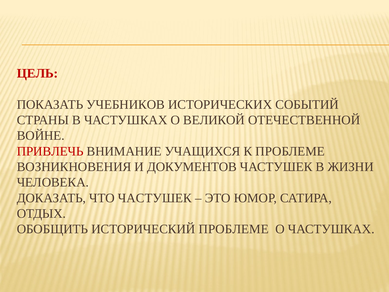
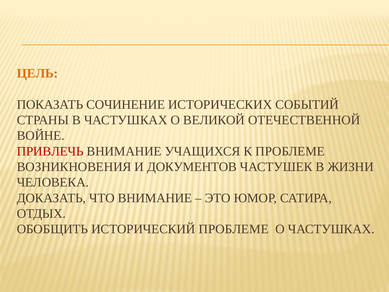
ЦЕЛЬ colour: red -> orange (37, 73)
УЧЕБНИКОВ: УЧЕБНИКОВ -> СОЧИНЕНИЕ (126, 104)
ЧТО ЧАСТУШЕК: ЧАСТУШЕК -> ВНИМАНИЕ (155, 198)
